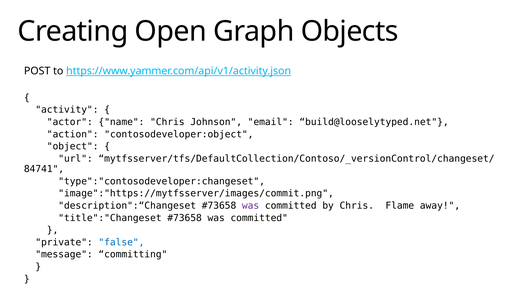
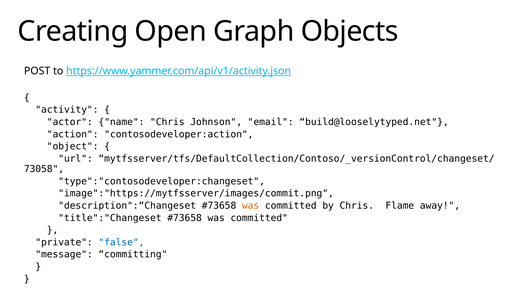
contosodeveloper:object: contosodeveloper:object -> contosodeveloper:action (179, 134)
84741: 84741 -> 73058 (44, 169)
was colour: purple -> orange (251, 206)
